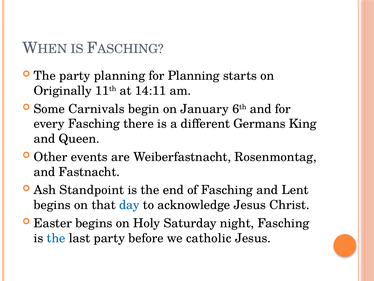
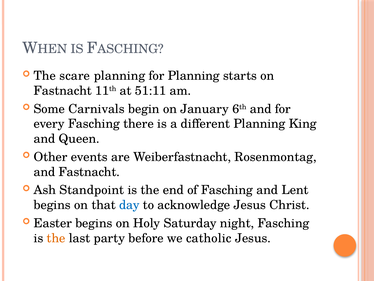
The party: party -> scare (75, 76)
Originally: Originally -> Fastnacht (63, 91)
14:11: 14:11 -> 51:11 (151, 91)
different Germans: Germans -> Planning (259, 124)
the colour: blue -> orange (56, 238)
